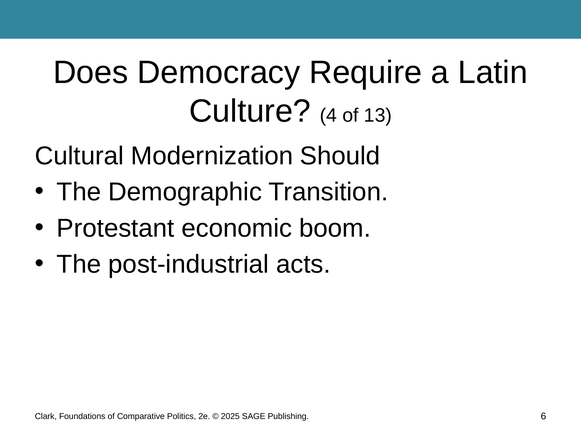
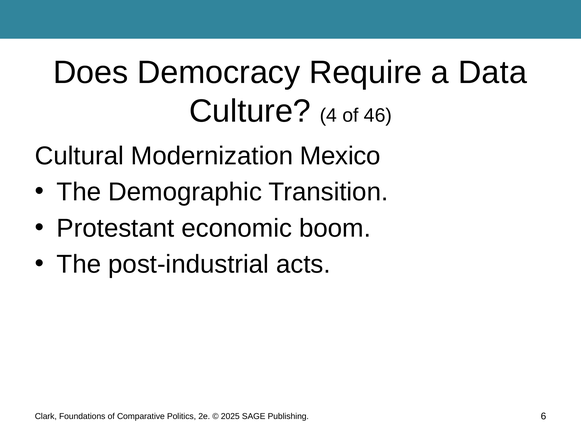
Latin: Latin -> Data (493, 72)
13: 13 -> 46 (378, 115)
Should: Should -> Mexico (340, 156)
